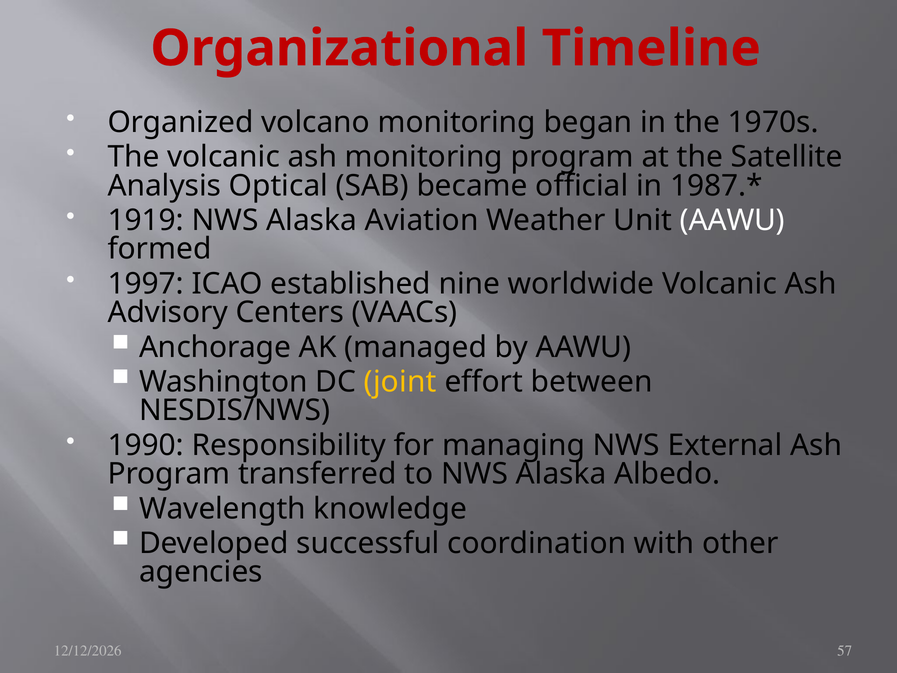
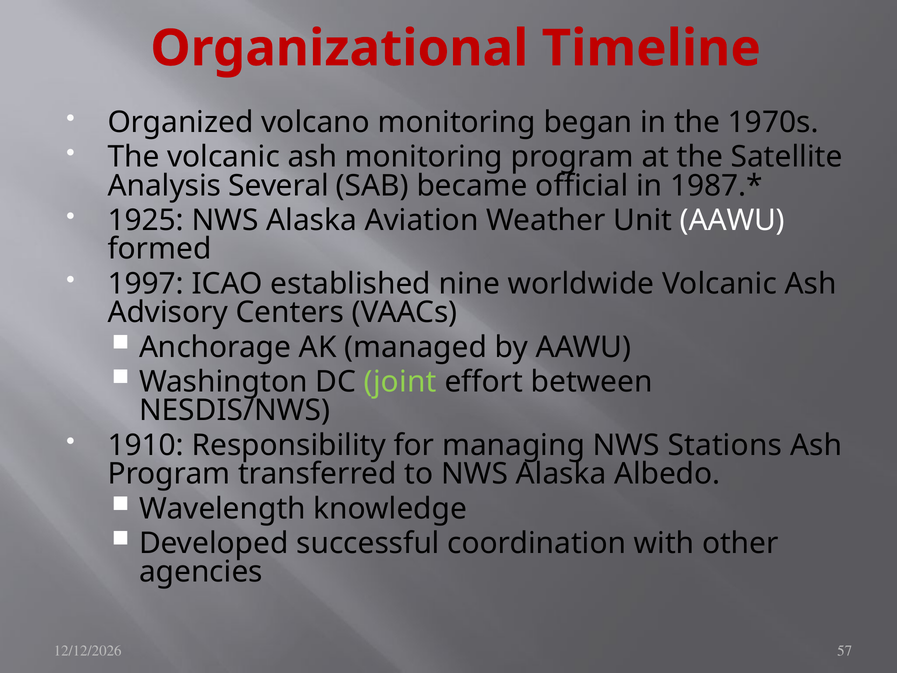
Optical: Optical -> Several (279, 186)
1919: 1919 -> 1925 (146, 220)
joint colour: yellow -> light green (400, 382)
1990: 1990 -> 1910 (146, 445)
External: External -> Stations (725, 445)
